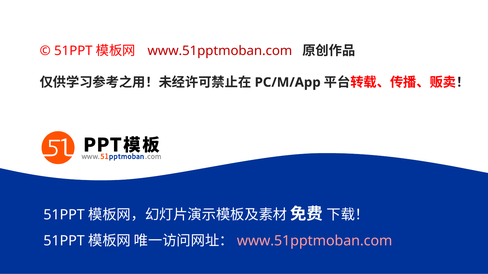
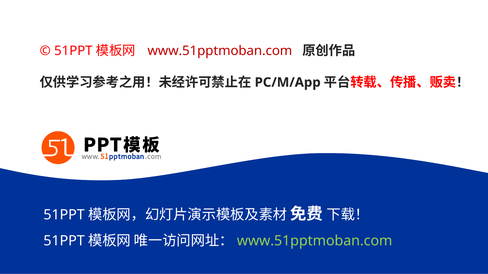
www.51pptmoban.com colour: pink -> light green (315, 241)
